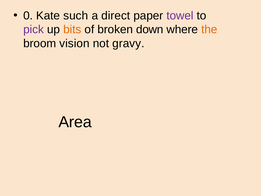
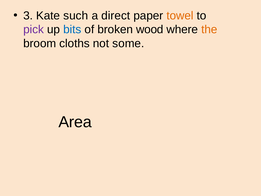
0: 0 -> 3 (28, 16)
towel colour: purple -> orange (180, 16)
bits colour: orange -> blue (72, 30)
down: down -> wood (150, 30)
vision: vision -> cloths (75, 43)
gravy: gravy -> some (128, 43)
